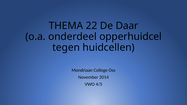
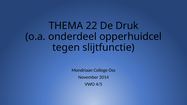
Daar: Daar -> Druk (127, 26)
huidcellen: huidcellen -> slijtfunctie (109, 48)
